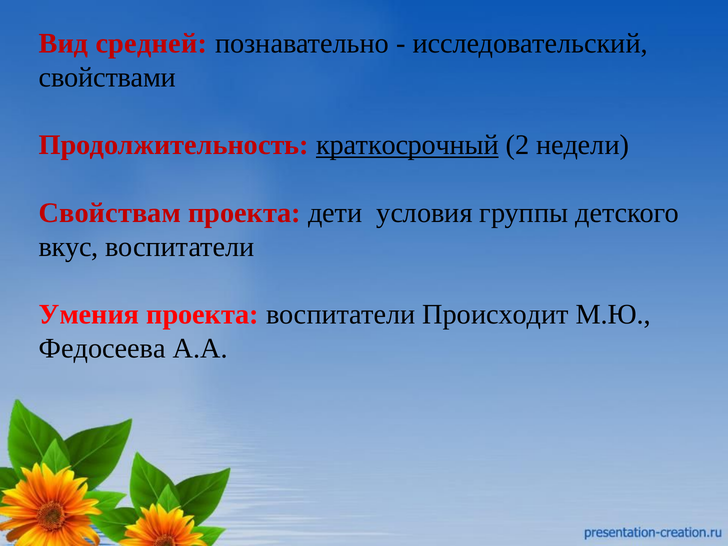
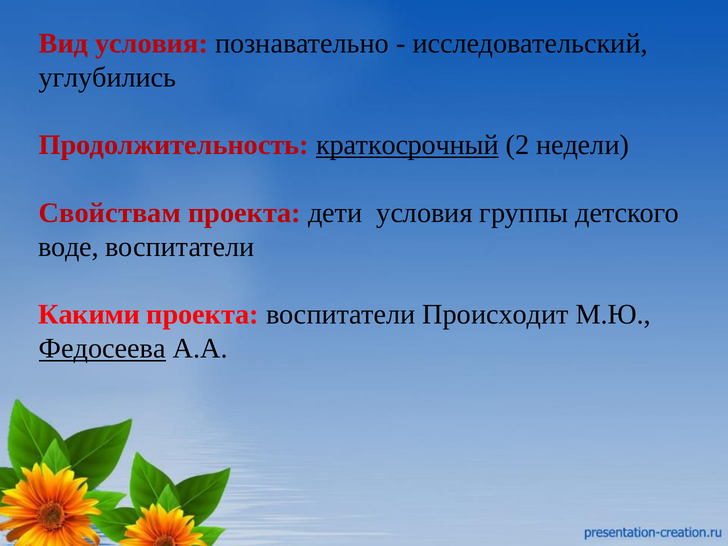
Вид средней: средней -> условия (152, 43)
свойствами: свойствами -> углубились (107, 77)
вкус: вкус -> воде (69, 247)
Умения: Умения -> Какими (89, 315)
Федосеева underline: none -> present (102, 348)
